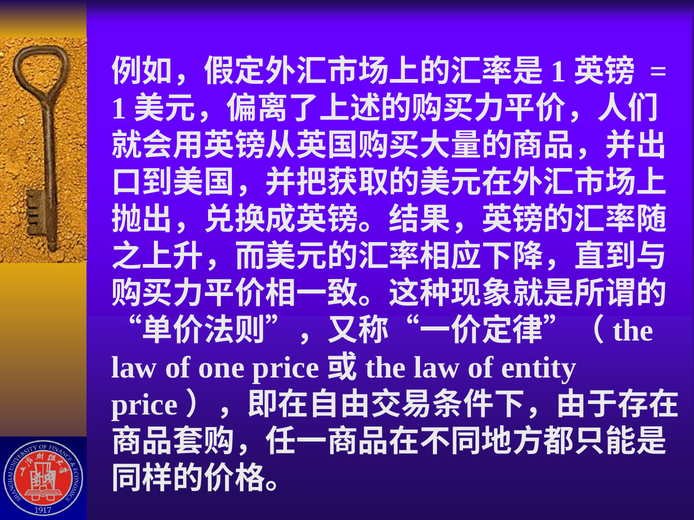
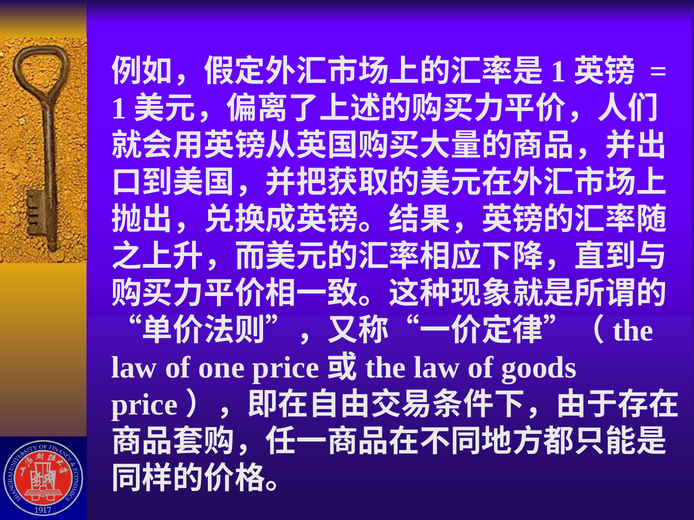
entity: entity -> goods (539, 368)
